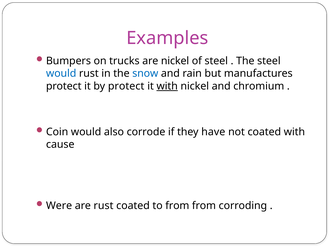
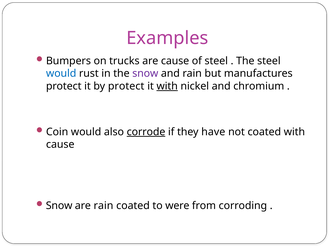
are nickel: nickel -> cause (175, 61)
snow colour: blue -> purple (145, 73)
corrode underline: none -> present (146, 132)
Were: Were -> Snow (59, 205)
are rust: rust -> rain (103, 205)
to from: from -> were (177, 205)
